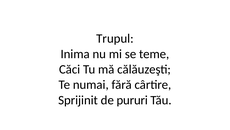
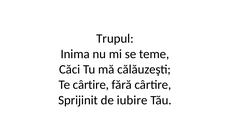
Te numai: numai -> cârtire (91, 84)
pururi: pururi -> iubire (132, 100)
